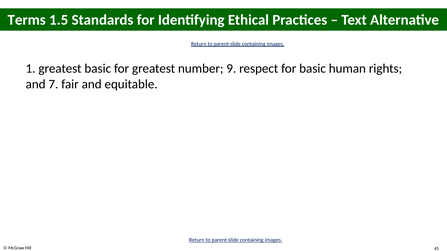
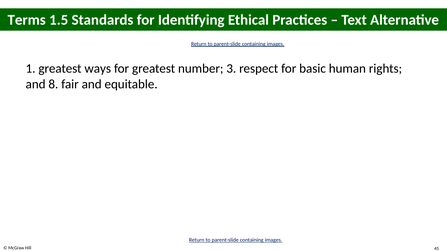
greatest basic: basic -> ways (98, 69)
9: 9 -> 3 (231, 69)
7: 7 -> 8 (53, 84)
